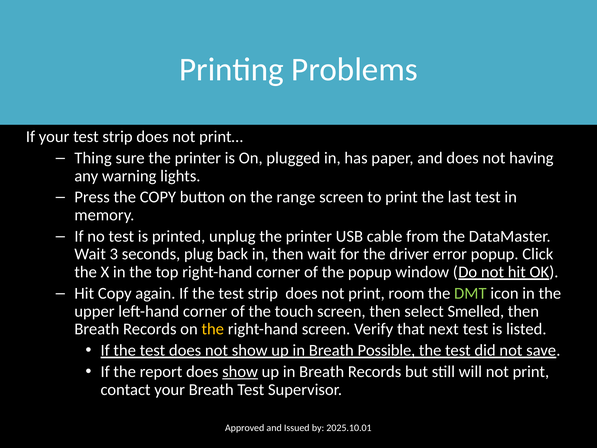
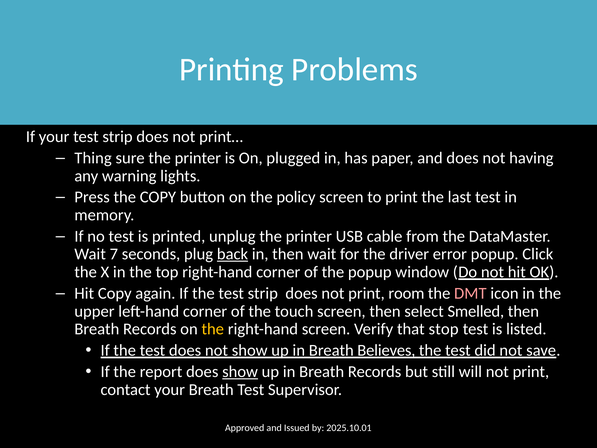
range: range -> policy (296, 197)
3: 3 -> 7 (114, 254)
back underline: none -> present (232, 254)
DMT colour: light green -> pink (470, 293)
next: next -> stop (444, 329)
Possible: Possible -> Believes (386, 350)
